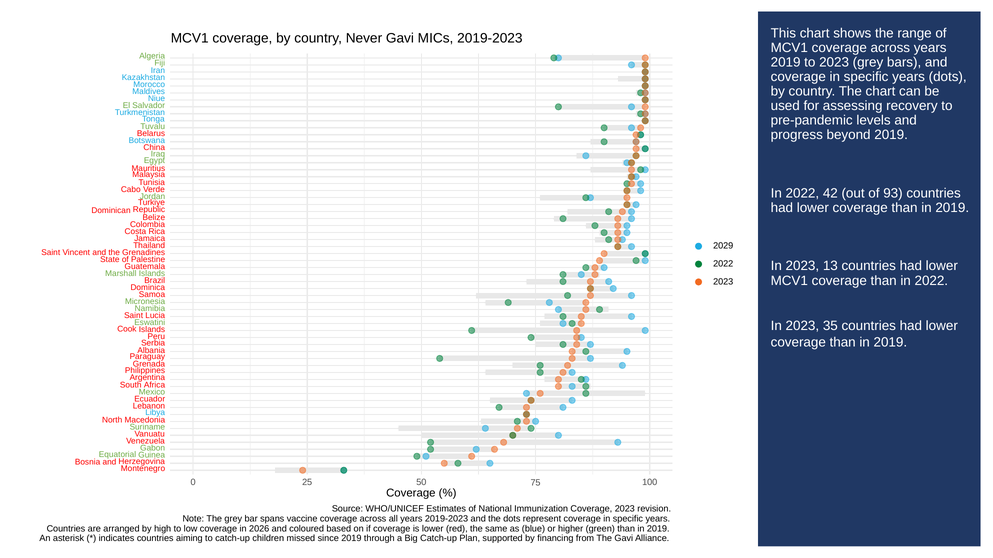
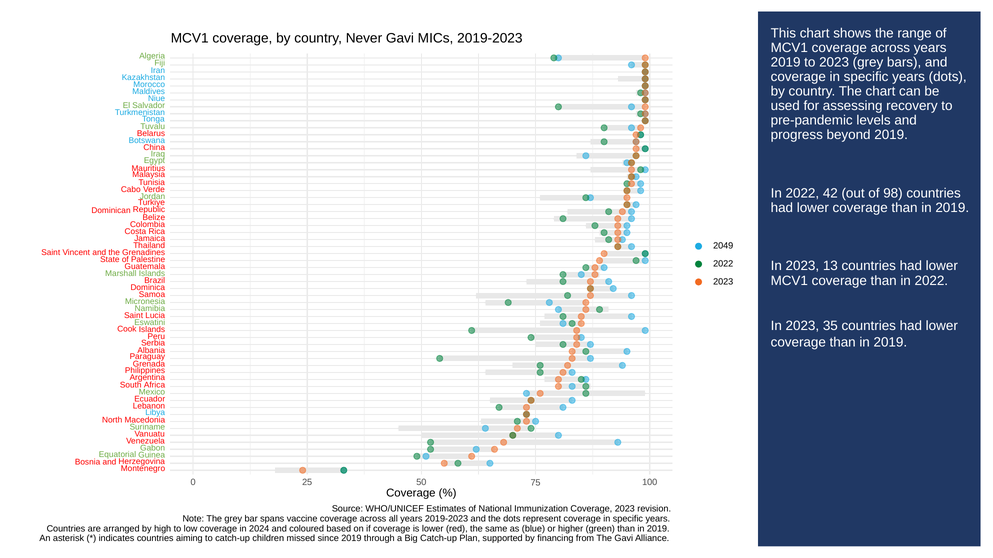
93: 93 -> 98 (893, 193)
2029: 2029 -> 2049 (723, 246)
2026: 2026 -> 2024 (259, 529)
